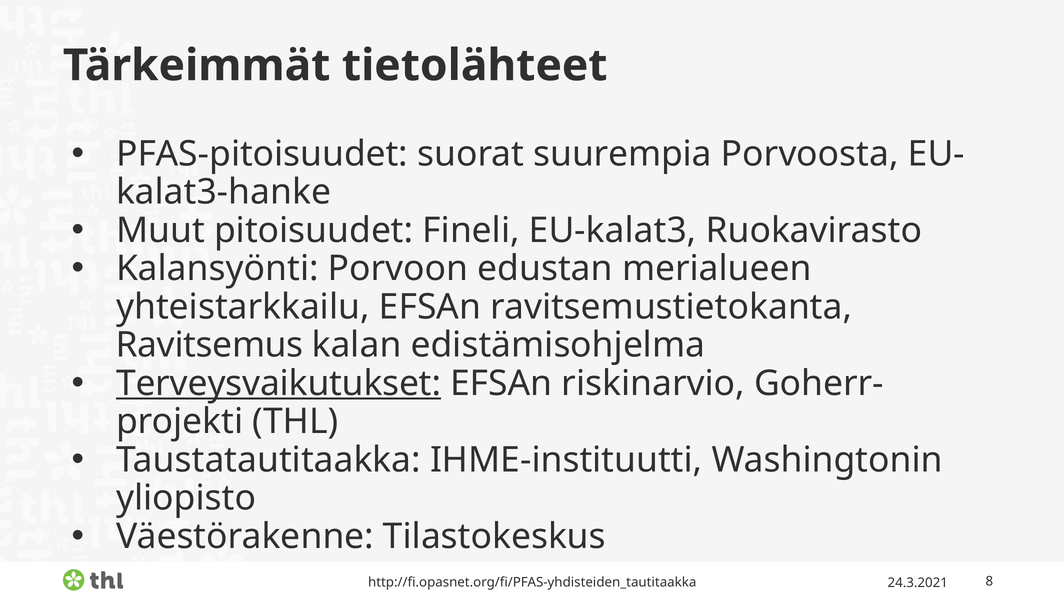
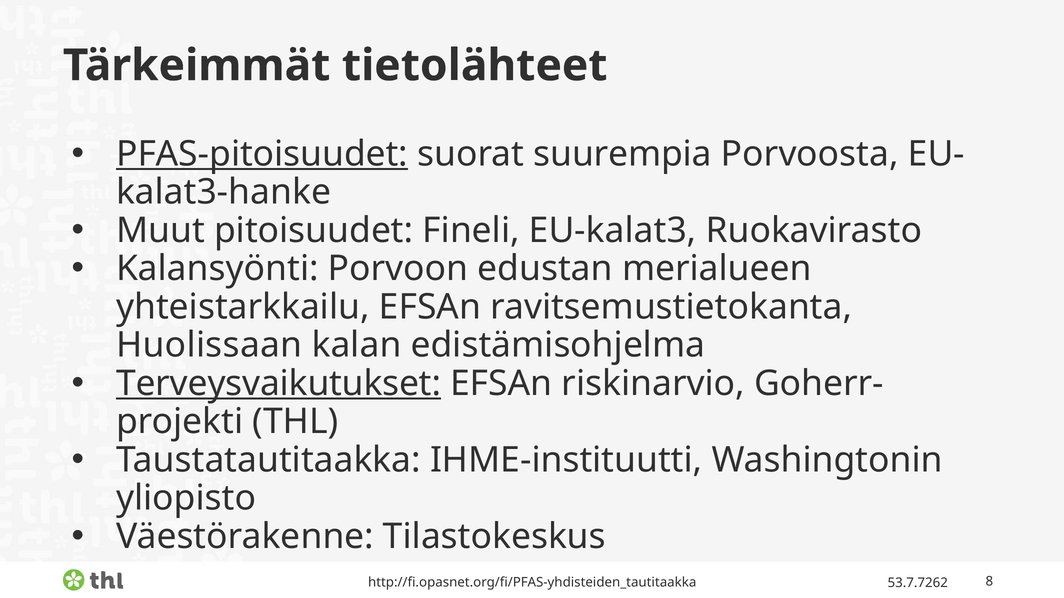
PFAS-pitoisuudet underline: none -> present (262, 154)
Ravitsemus: Ravitsemus -> Huolissaan (209, 345)
24.3.2021: 24.3.2021 -> 53.7.7262 (918, 583)
